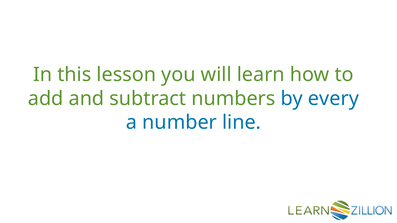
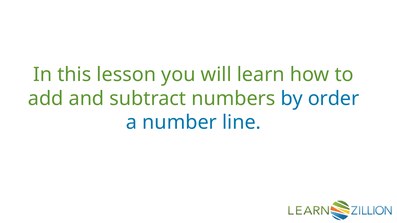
every: every -> order (333, 99)
